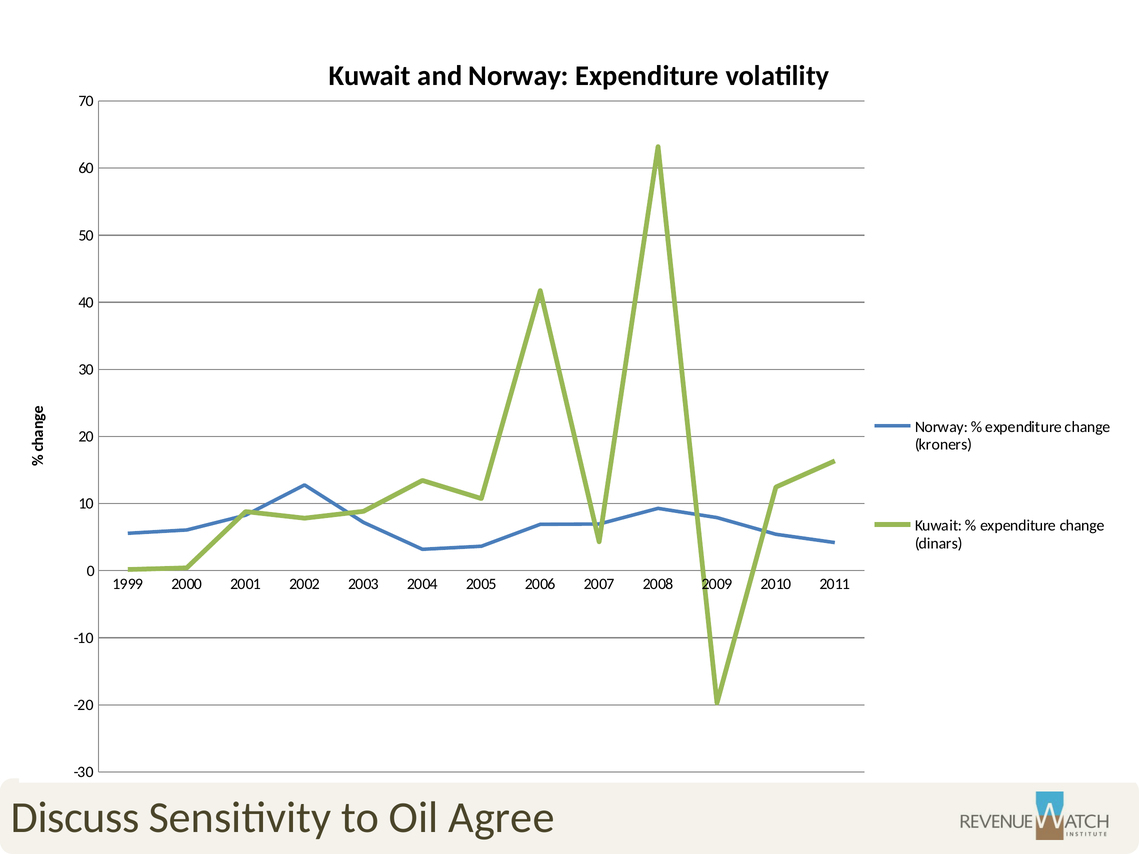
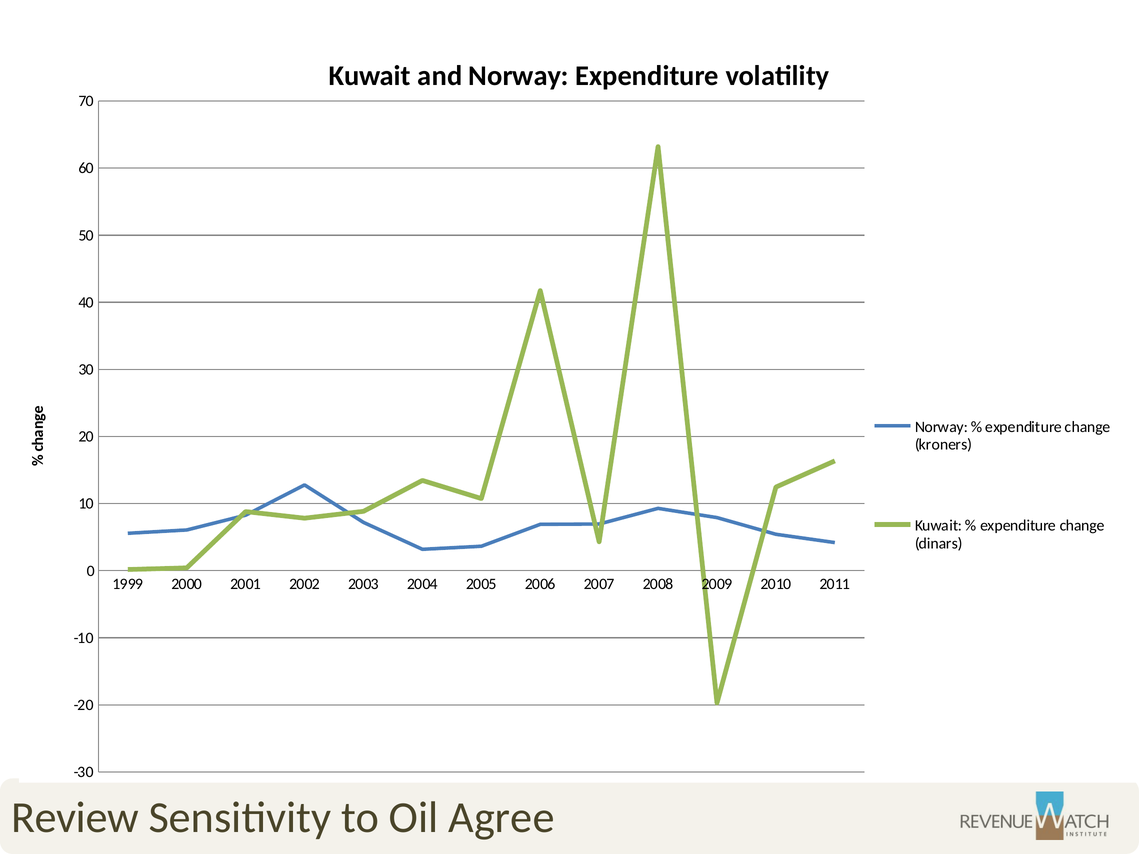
Discuss: Discuss -> Review (75, 818)
